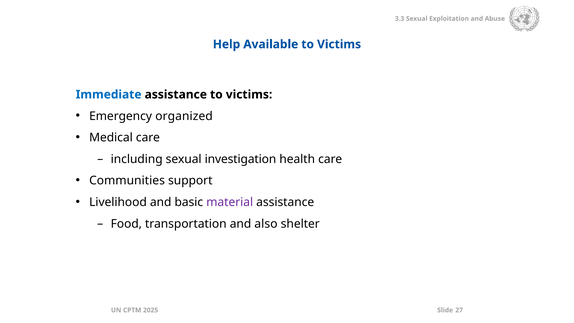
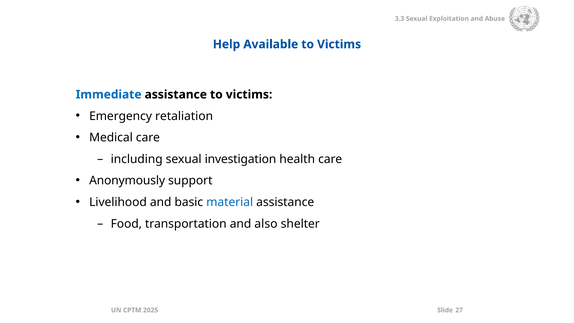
organized: organized -> retaliation (184, 116)
Communities: Communities -> Anonymously (127, 181)
material colour: purple -> blue (230, 202)
